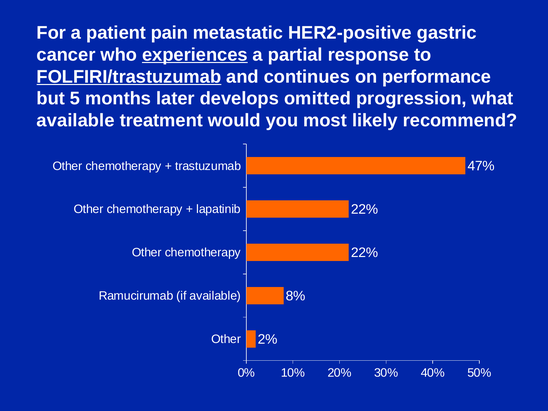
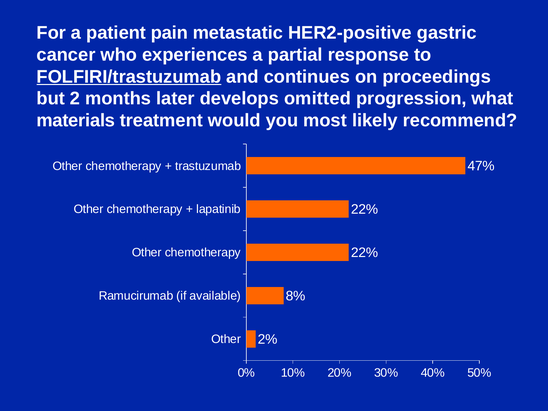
experiences underline: present -> none (195, 55)
performance: performance -> proceedings (437, 77)
5: 5 -> 2 (75, 99)
available: available -> materials (76, 121)
